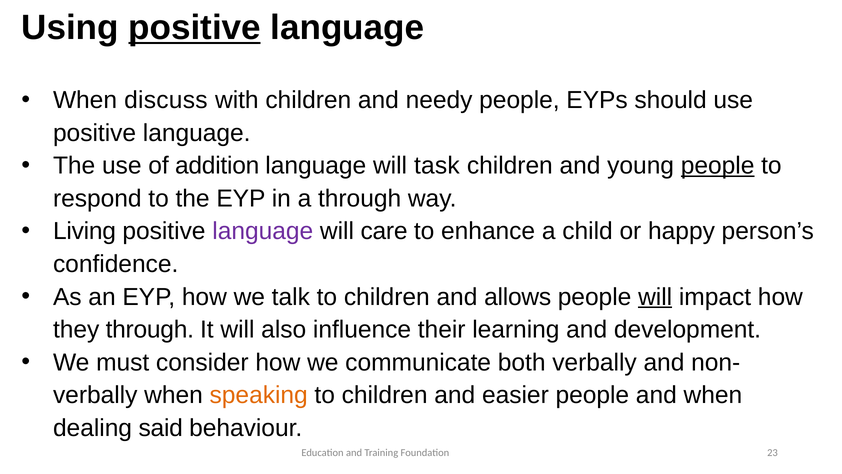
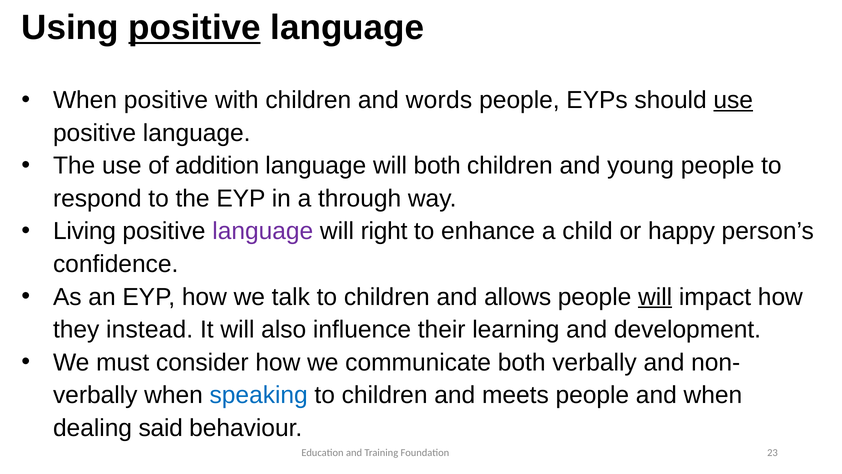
When discuss: discuss -> positive (166, 100)
needy: needy -> words (439, 100)
use underline: none -> present (733, 100)
will task: task -> both (437, 166)
people underline: present -> none (718, 166)
care: care -> right (384, 231)
they through: through -> instead (150, 329)
speaking colour: orange -> blue (259, 395)
easier: easier -> meets (515, 395)
